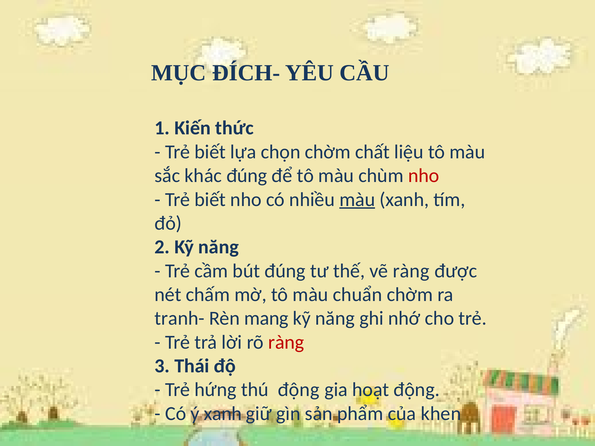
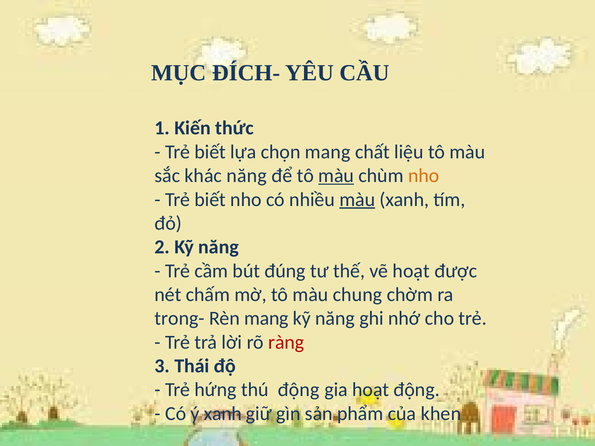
chọn chờm: chờm -> mang (328, 152)
khác đúng: đúng -> năng (247, 176)
màu underline: none -> present (336, 176)
nho colour: red -> orange (424, 176)
vẽ ràng: ràng -> hoạt (411, 271)
chuẩn: chuẩn -> chung (357, 295)
tranh-: tranh- -> trong- (180, 319)
